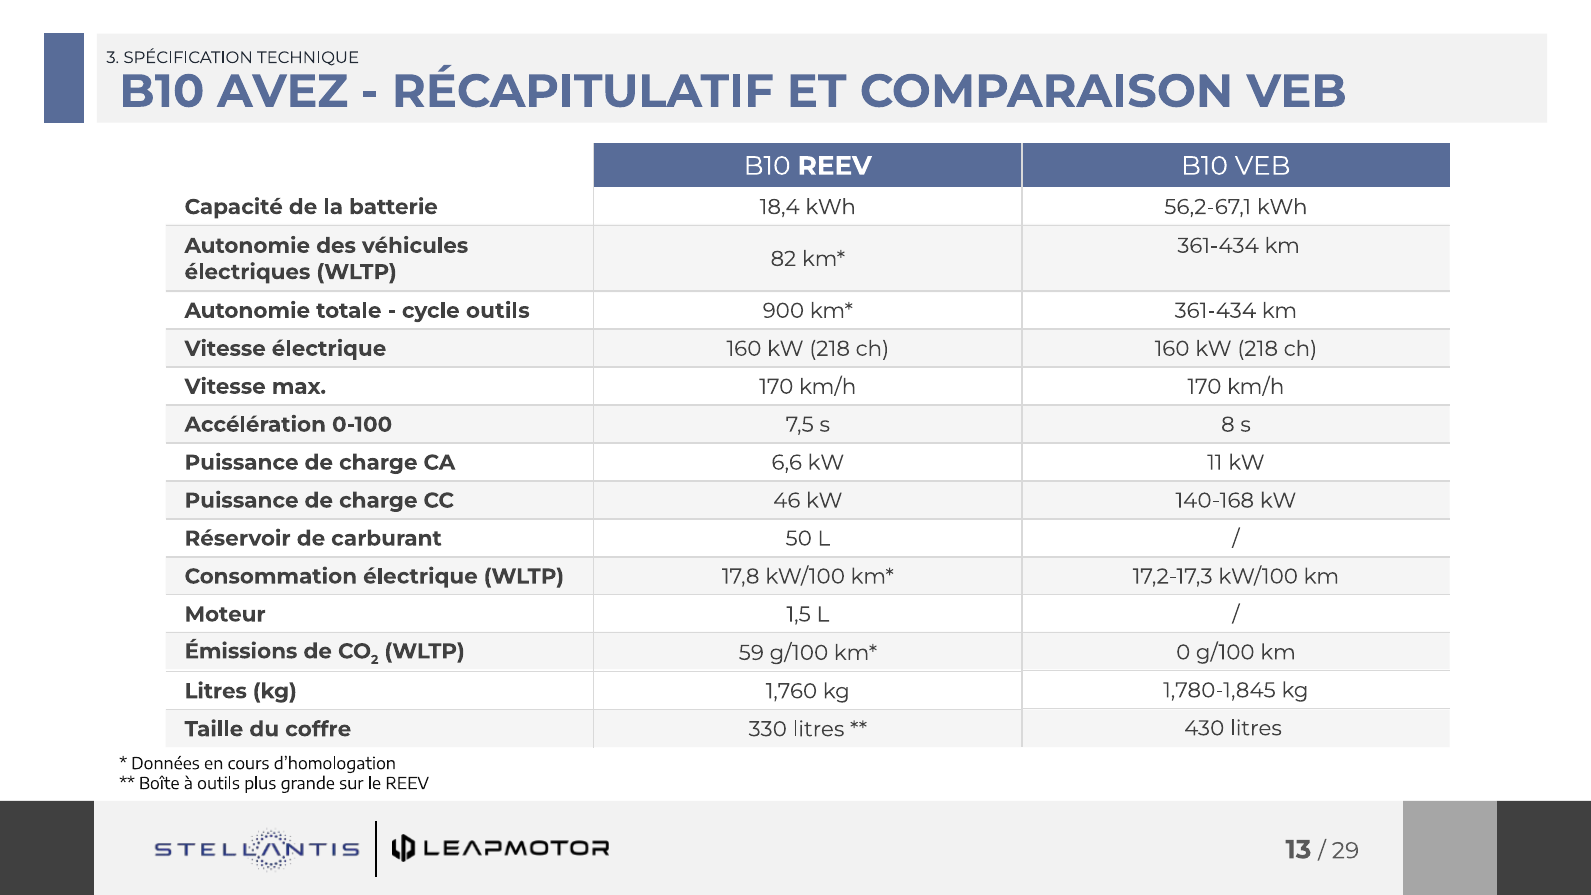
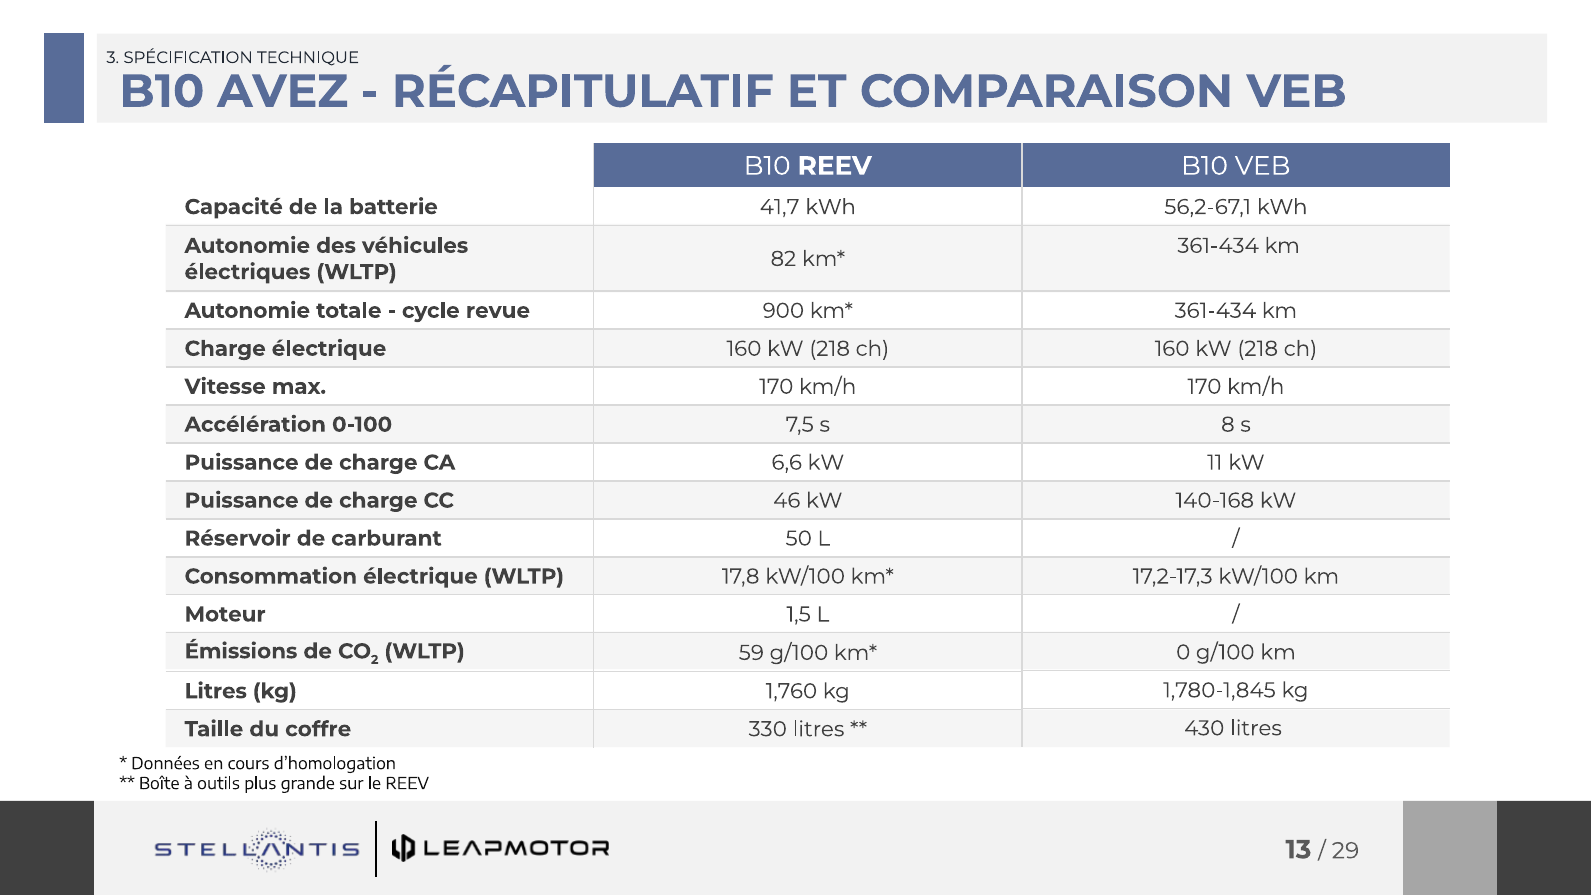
18,4: 18,4 -> 41,7 (780, 207)
cycle outils: outils -> revue (498, 311)
Vitesse: Vitesse -> Charge (225, 349)
